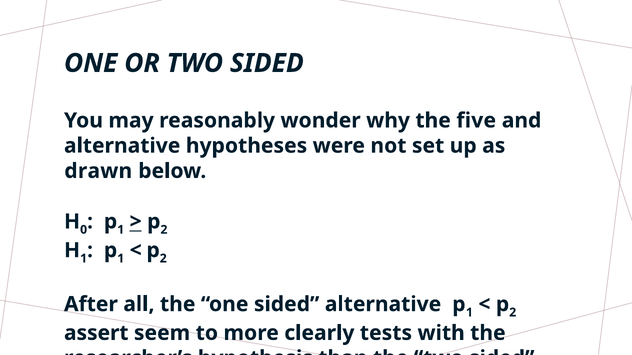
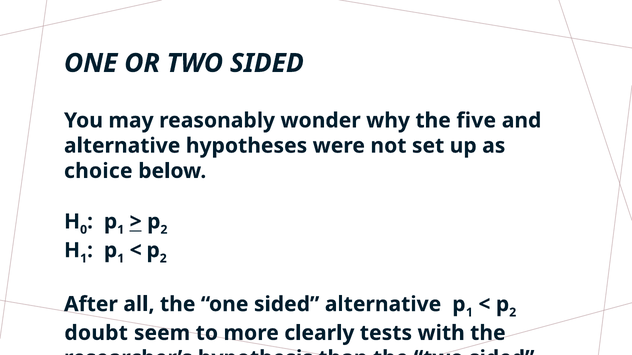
drawn: drawn -> choice (98, 171)
assert: assert -> doubt (96, 333)
